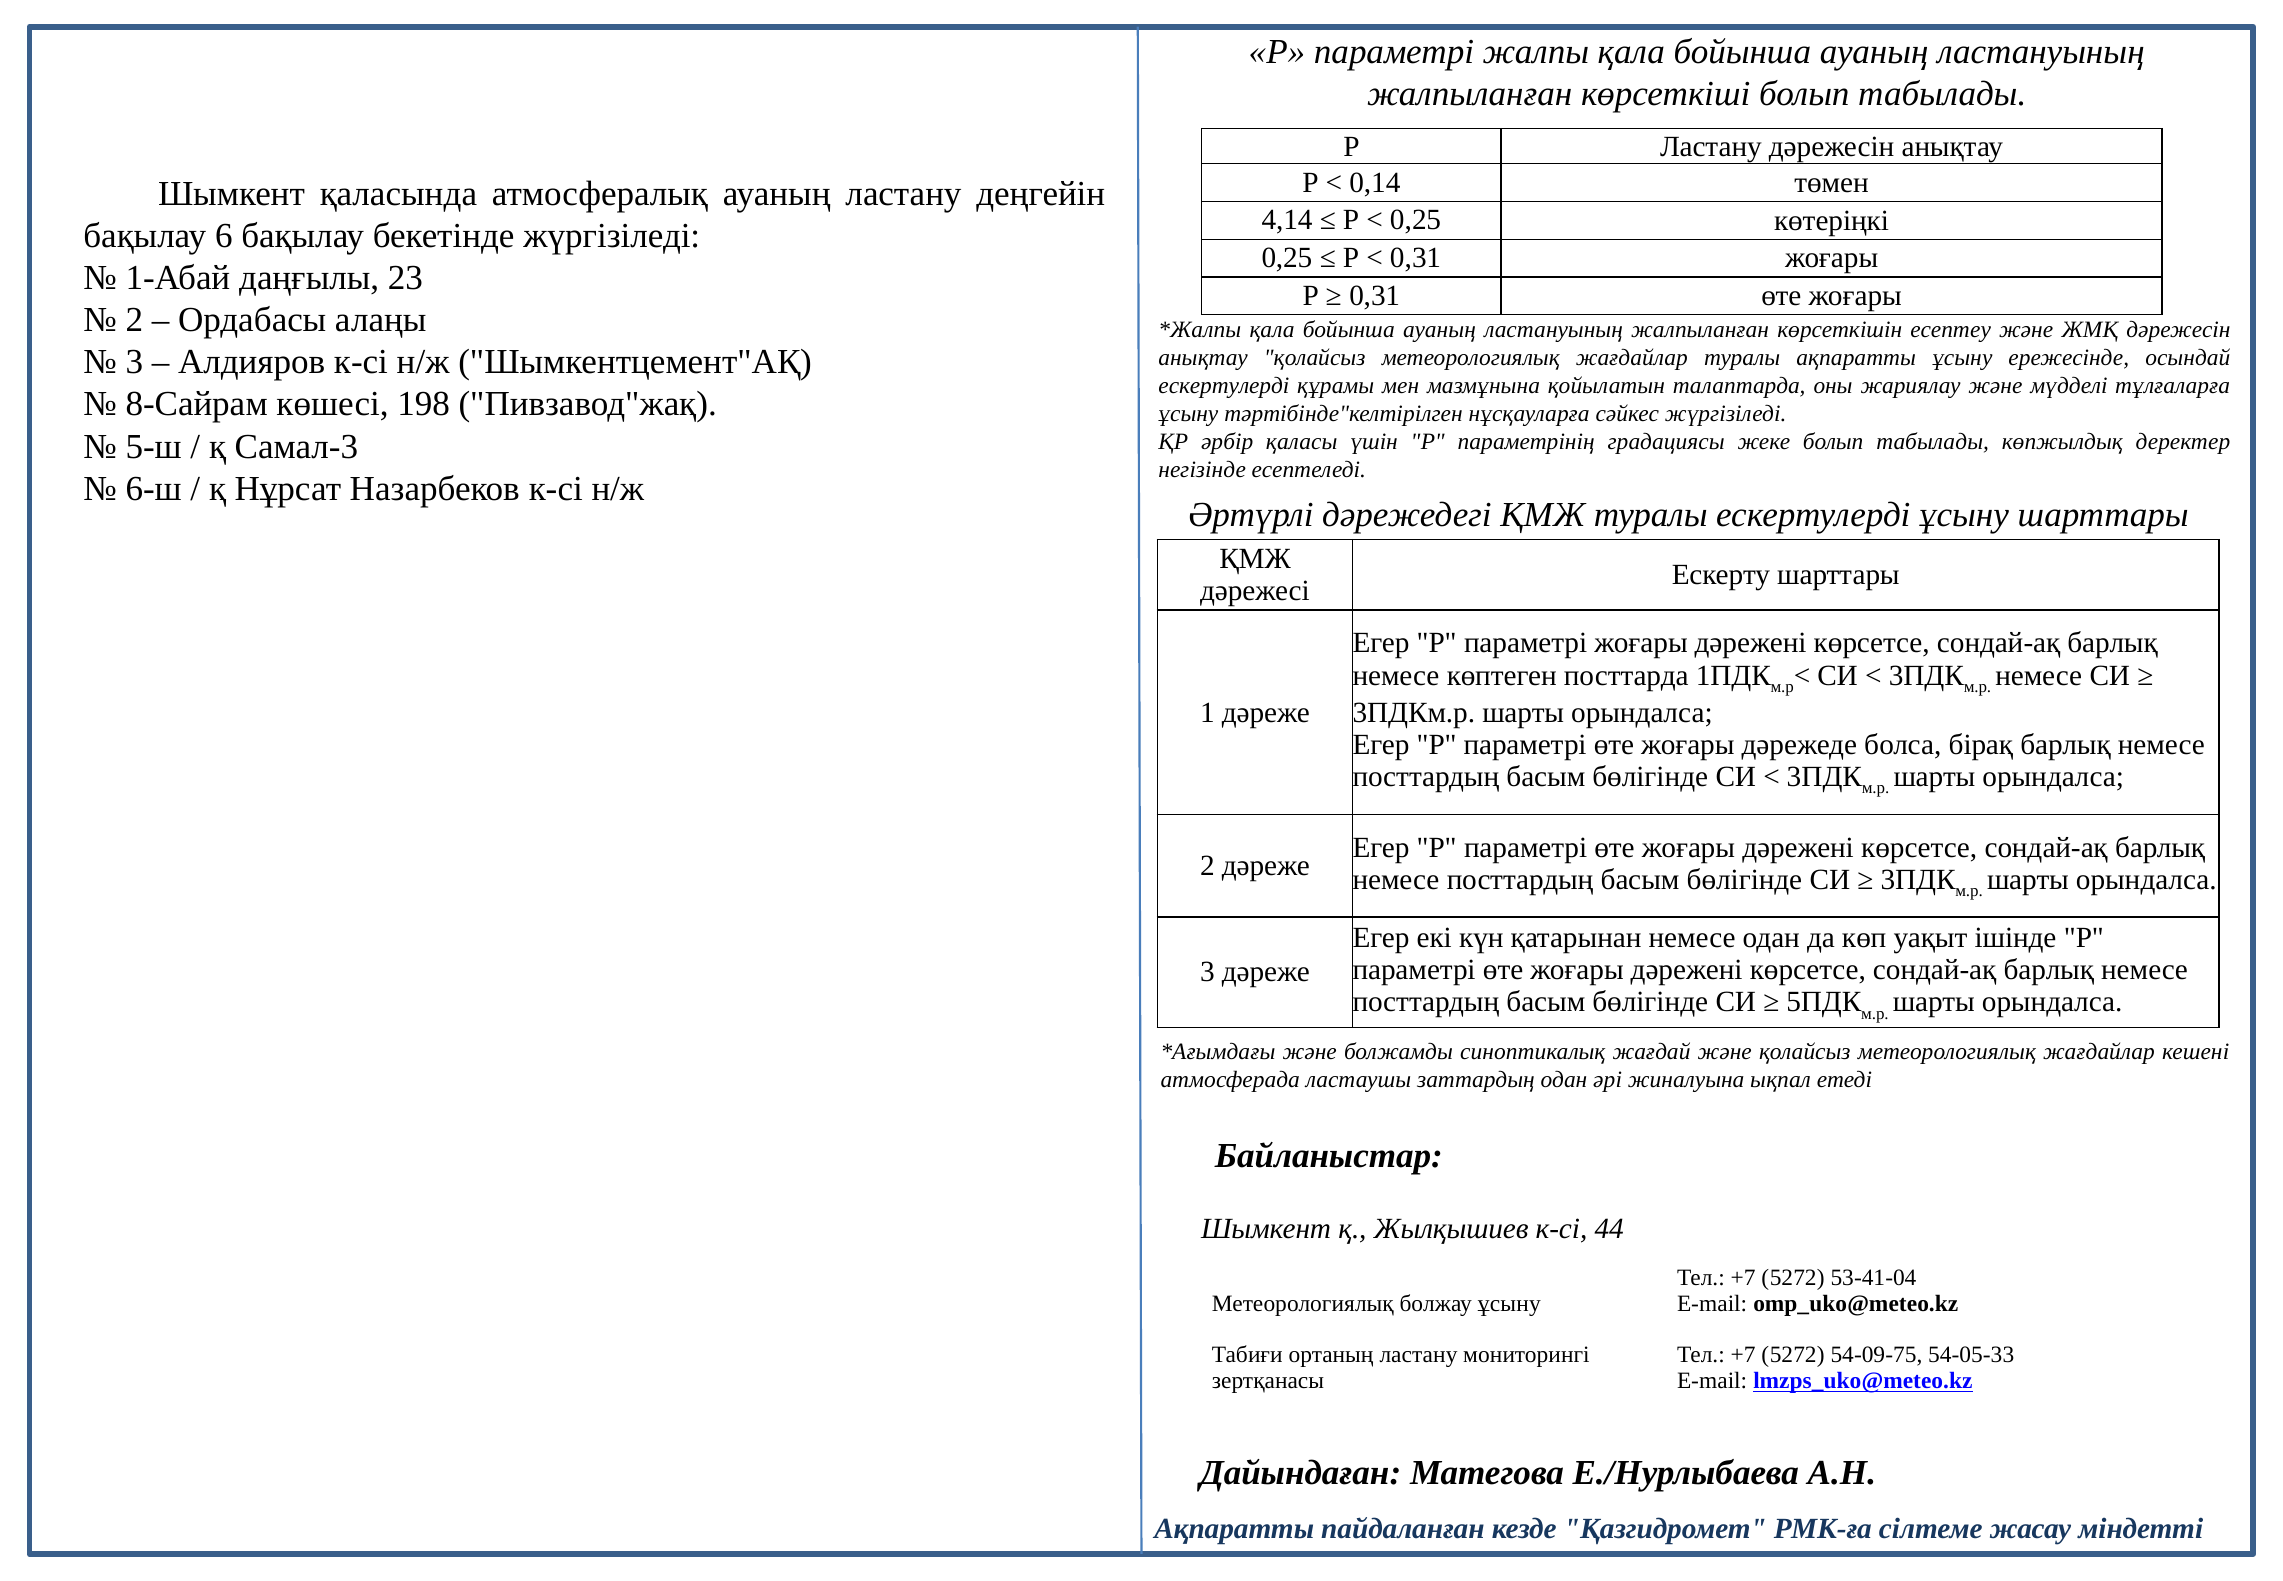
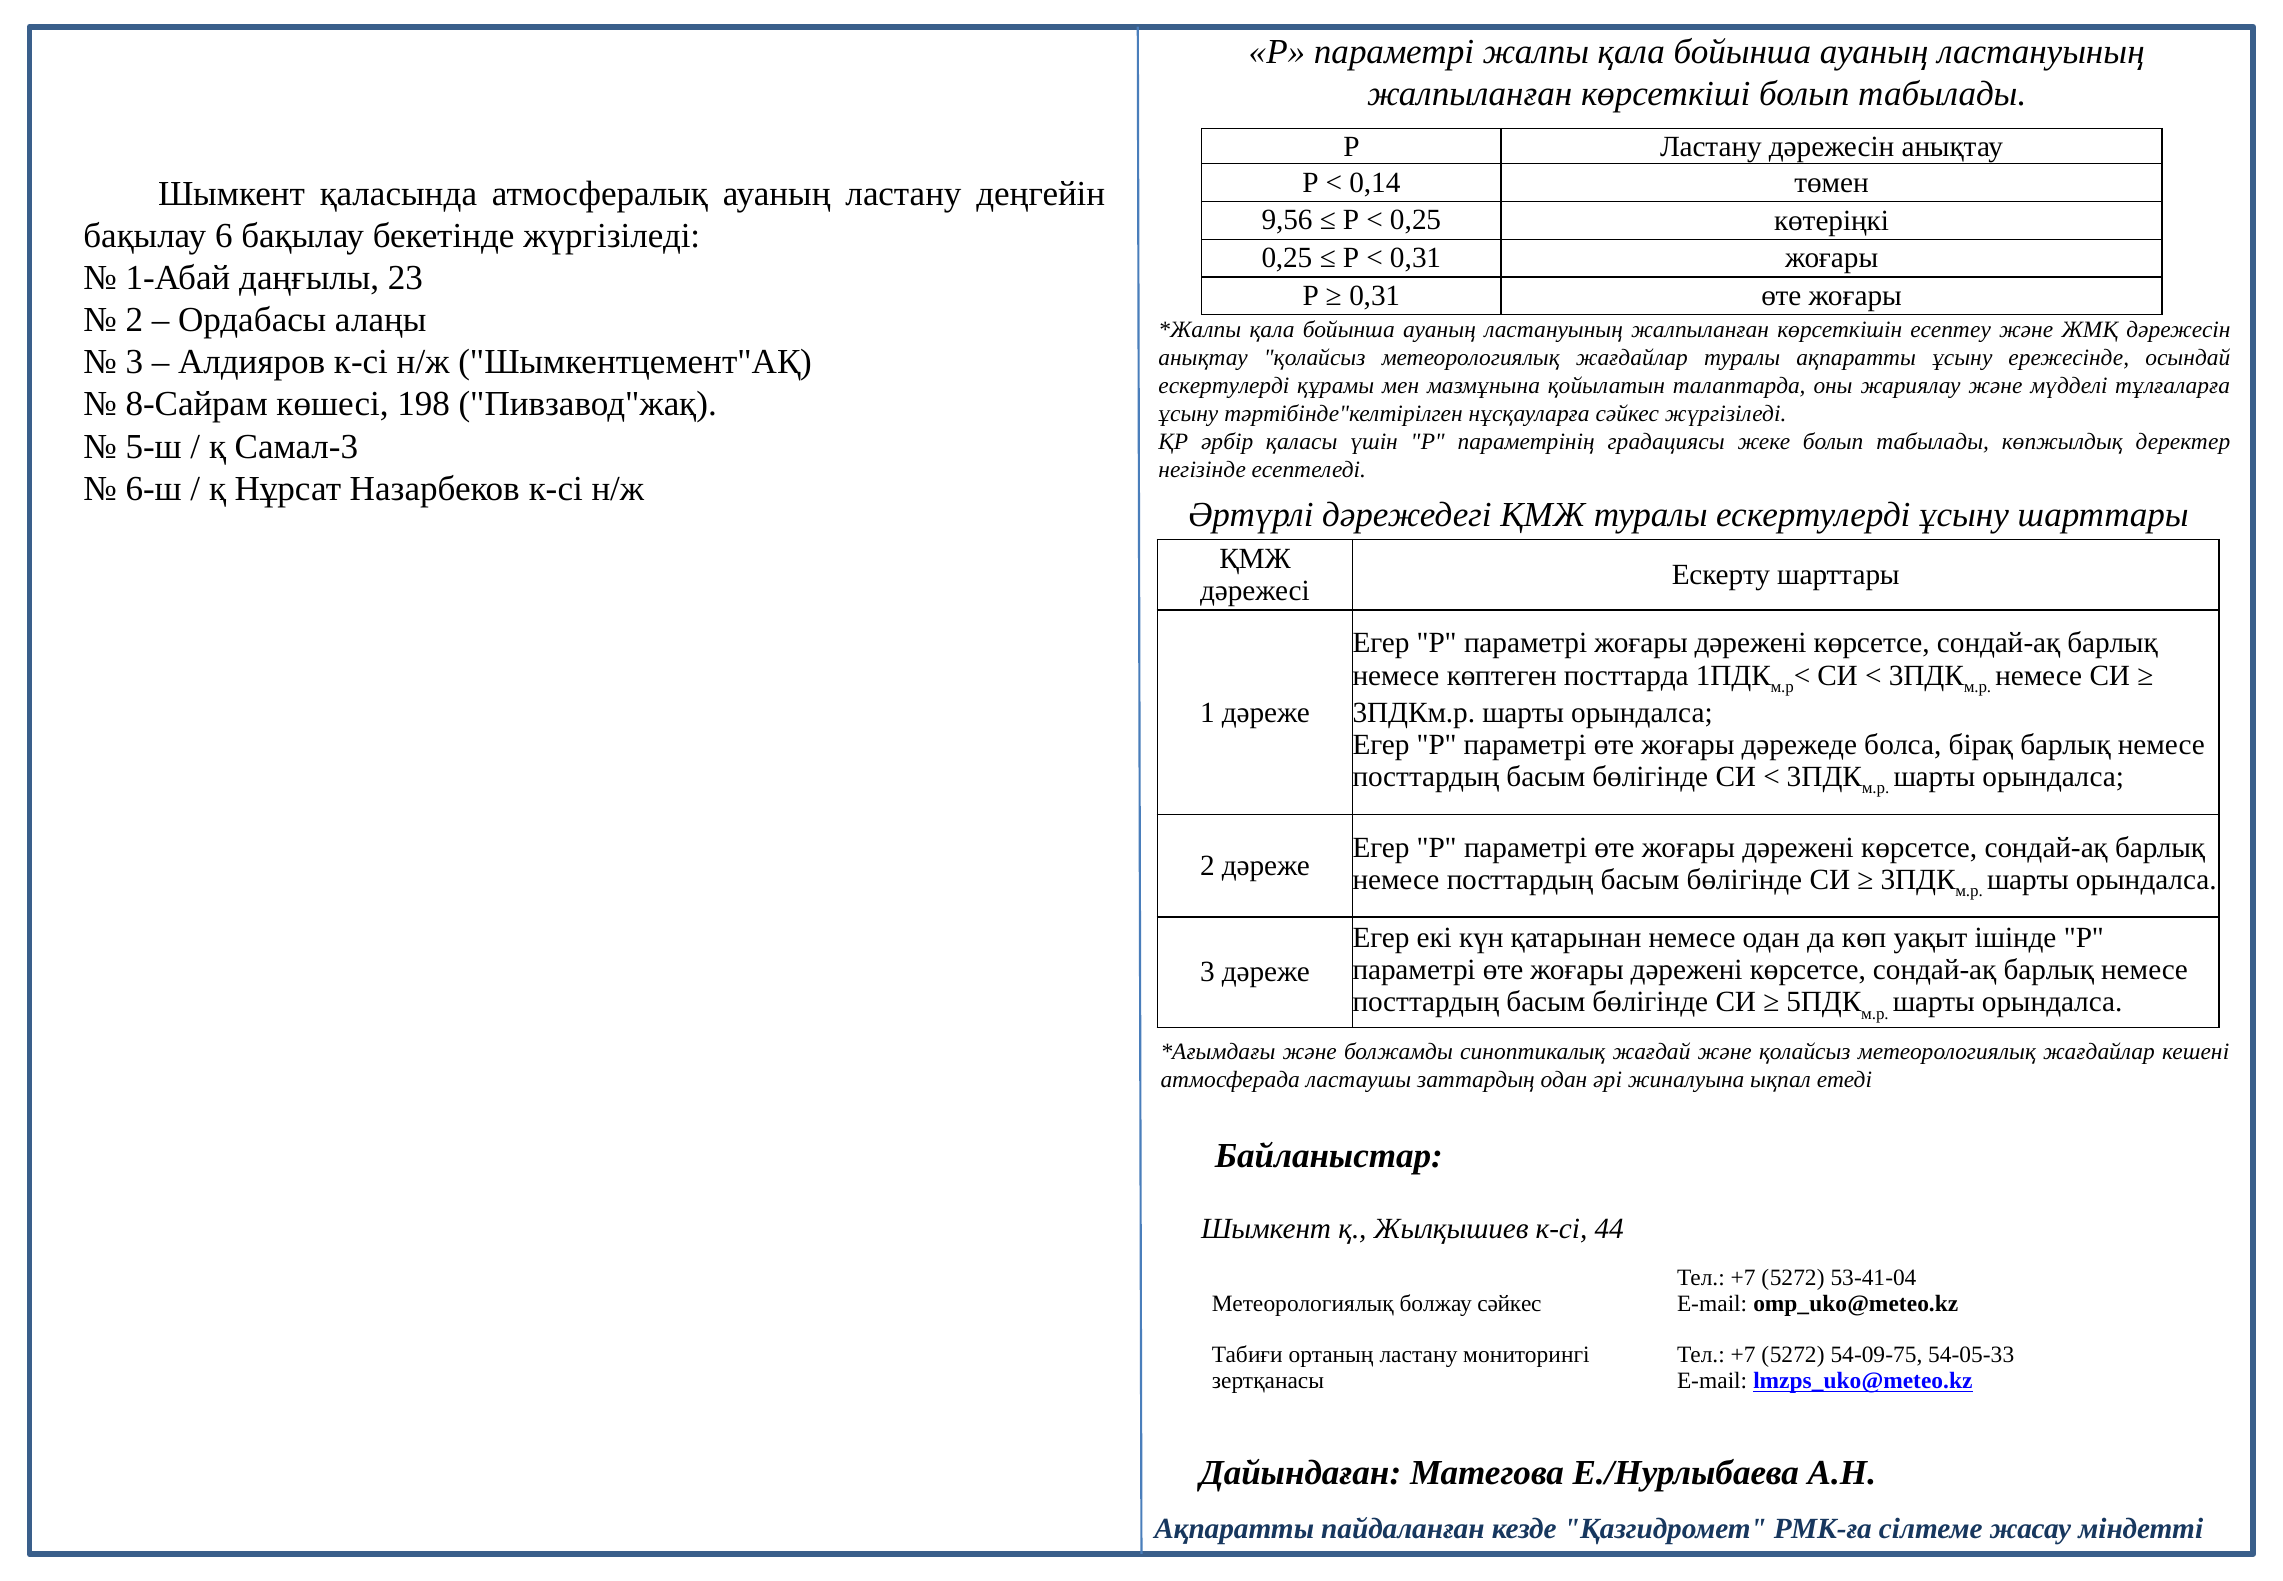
4,14: 4,14 -> 9,56 (1287, 220)
болжау ұсыну: ұсыну -> сәйкес (1510, 1303)
